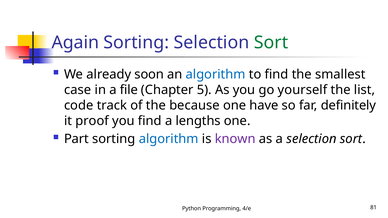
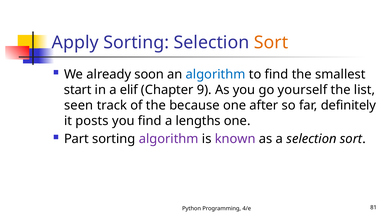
Again: Again -> Apply (75, 42)
Sort colour: green -> orange (271, 42)
case: case -> start (78, 90)
file: file -> elif (129, 90)
5: 5 -> 9 (204, 90)
code: code -> seen (79, 105)
have: have -> after (264, 105)
proof: proof -> posts (92, 121)
algorithm colour: blue -> purple (169, 139)
